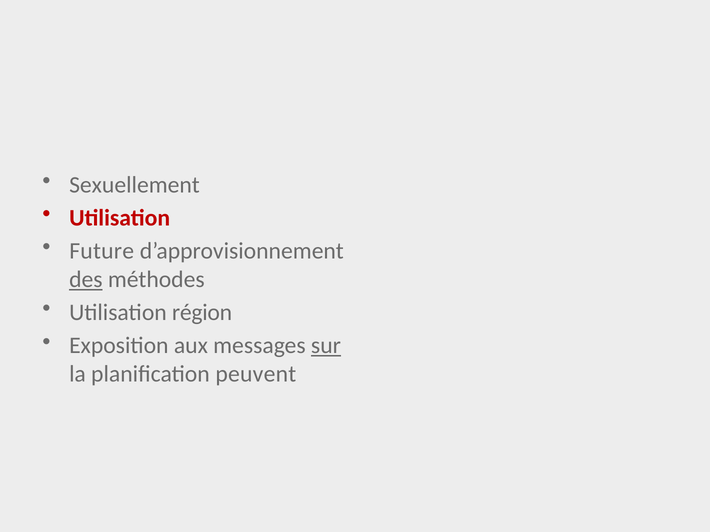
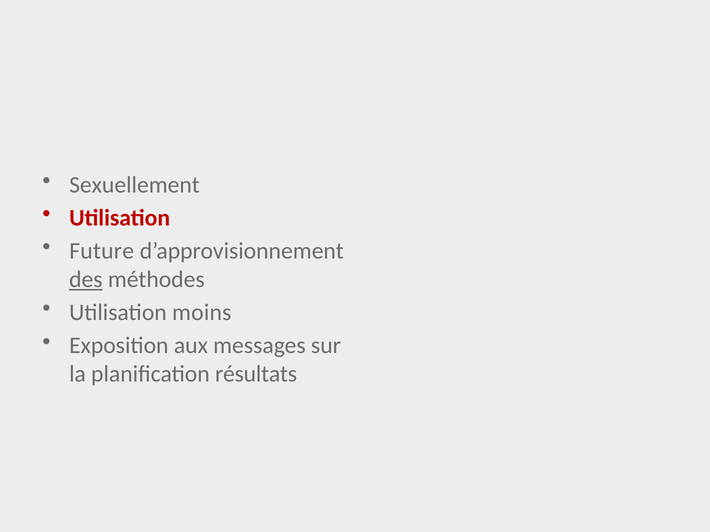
région: région -> moins (202, 313)
sur underline: present -> none (326, 346)
peuvent: peuvent -> résultats (256, 374)
